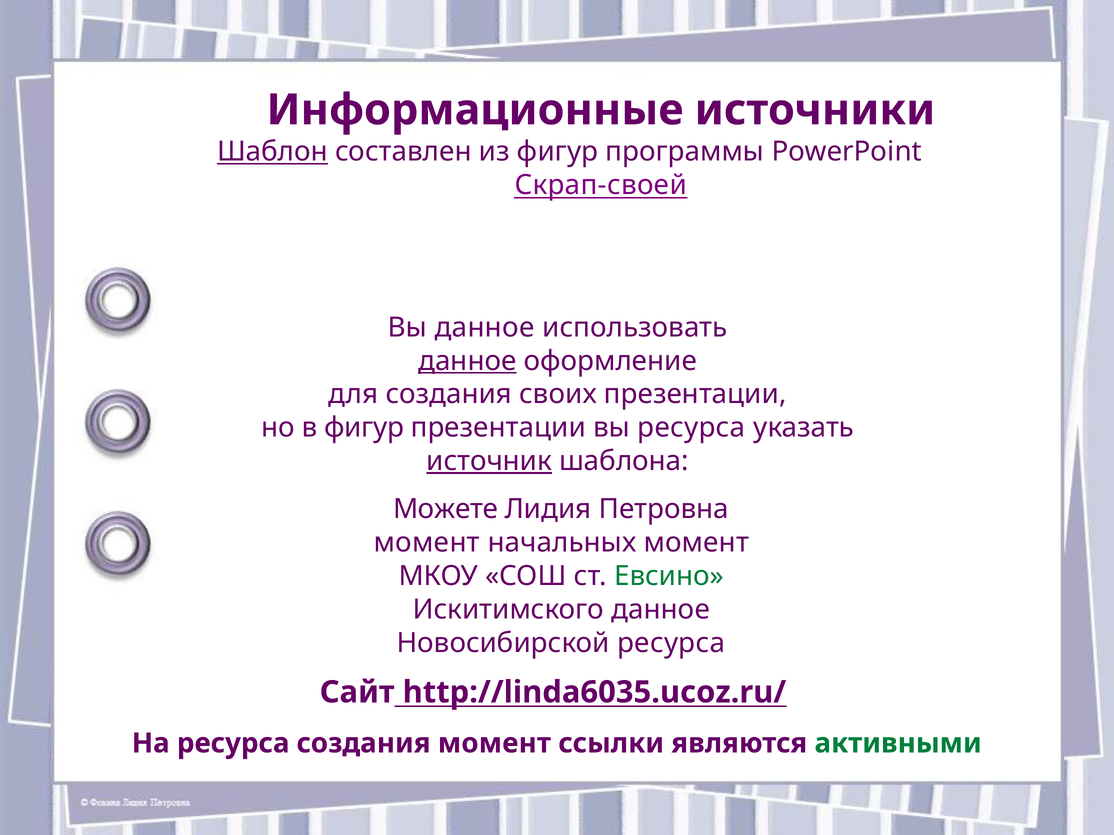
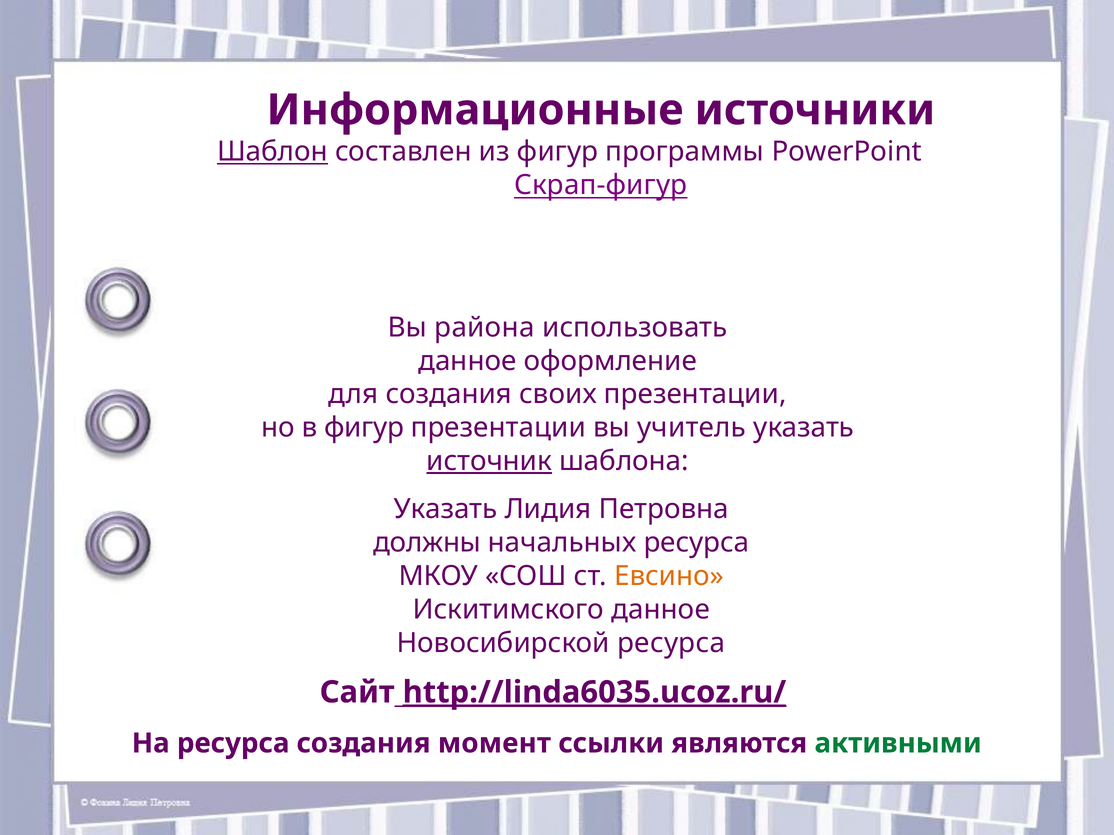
Скрап-своей: Скрап-своей -> Скрап-фигур (601, 185)
Вы данное: данное -> района (485, 328)
данное underline: present -> none (467, 361)
вы ресурса: ресурса -> учитель (692, 428)
Можете: Можете -> Указать (446, 510)
момент: момент -> должны (427, 543)
начальных момент: момент -> ресурса (696, 543)
Евсино colour: green -> orange (669, 576)
http://linda6035.ucoz.ru/ underline: none -> present (594, 693)
